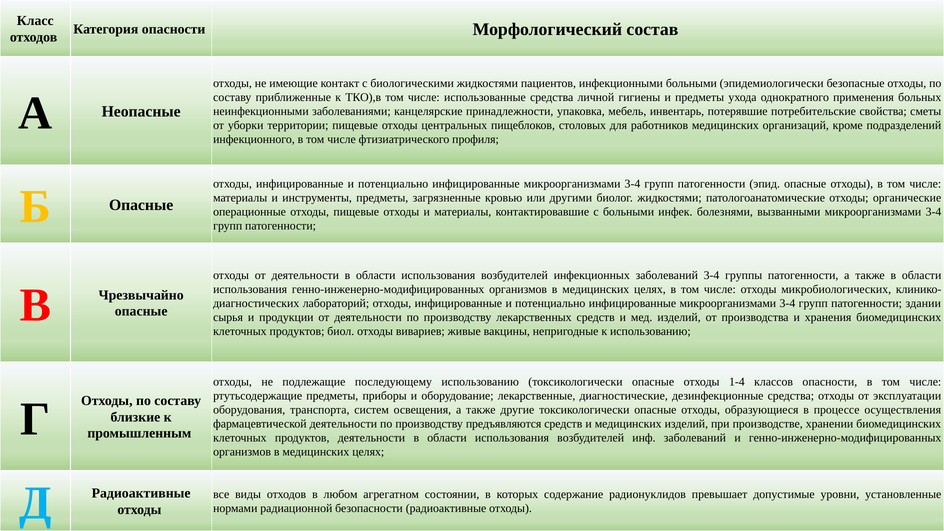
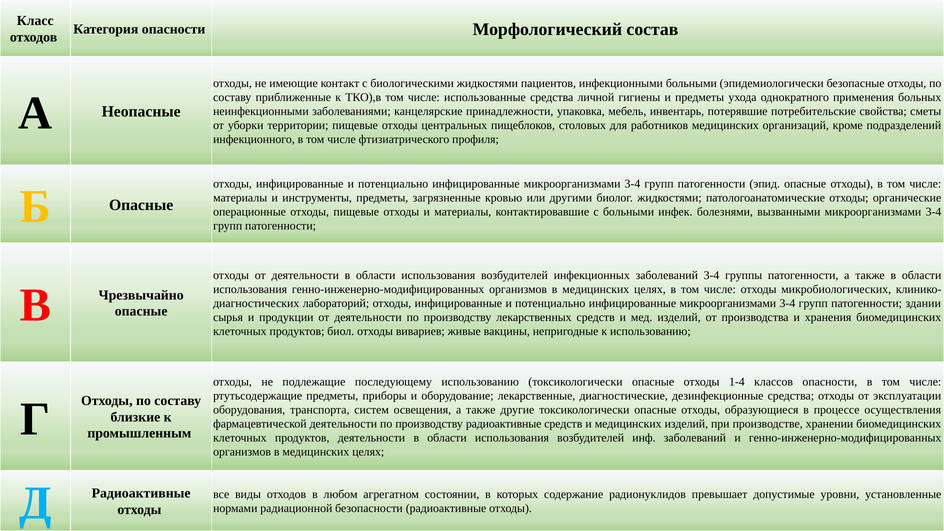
производству предъявляются: предъявляются -> радиоактивные (504, 424)
